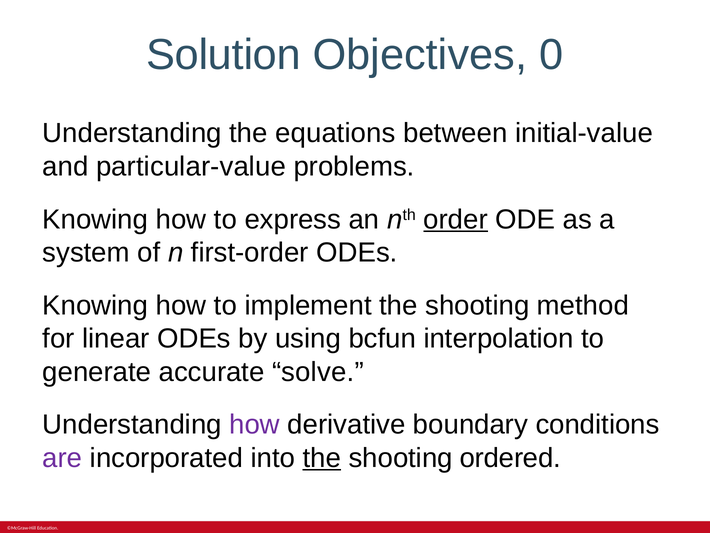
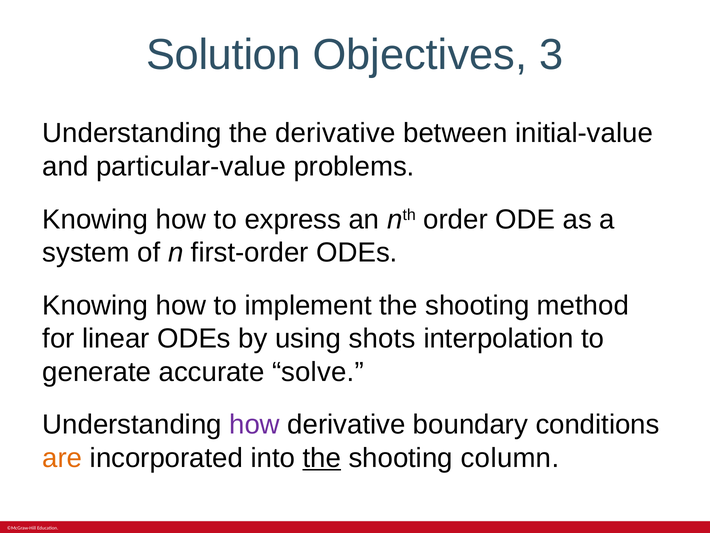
0: 0 -> 3 (551, 55)
the equations: equations -> derivative (335, 133)
order underline: present -> none (456, 219)
bcfun: bcfun -> shots (382, 338)
are colour: purple -> orange (62, 458)
ordered: ordered -> column (510, 458)
